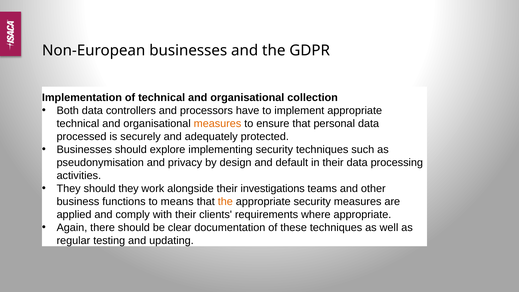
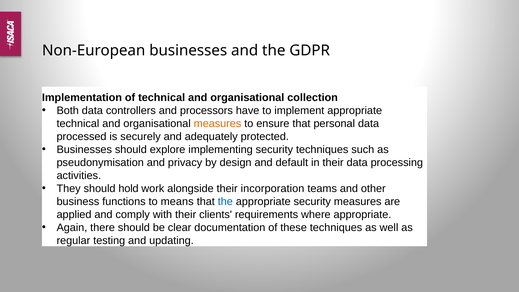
should they: they -> hold (129, 189)
investigations: investigations -> incorporation (273, 189)
the colour: orange -> blue (225, 202)
